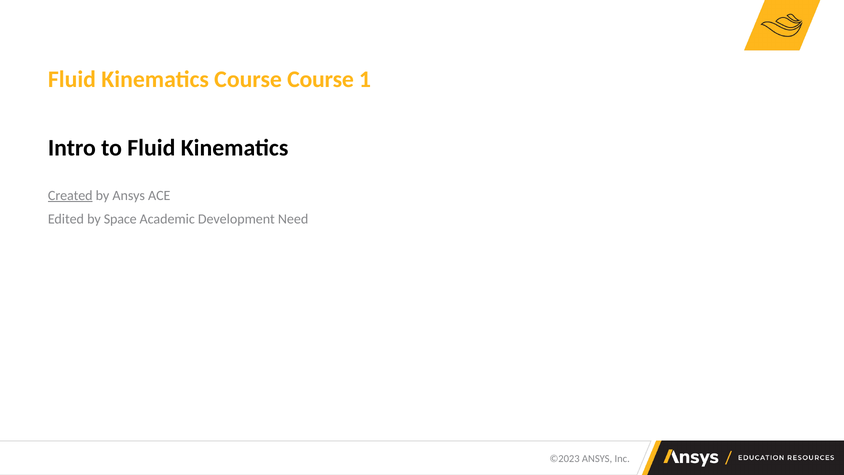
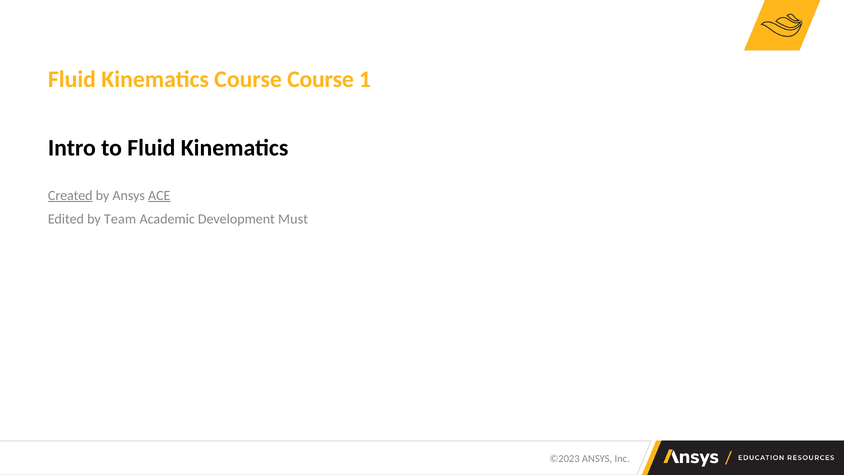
ACE underline: none -> present (159, 195)
Space: Space -> Team (120, 219)
Need: Need -> Must (293, 219)
